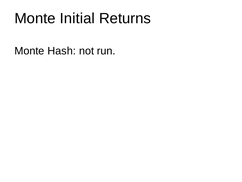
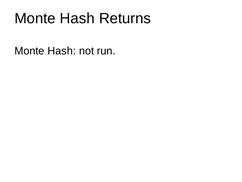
Initial: Initial -> Hash (77, 18)
